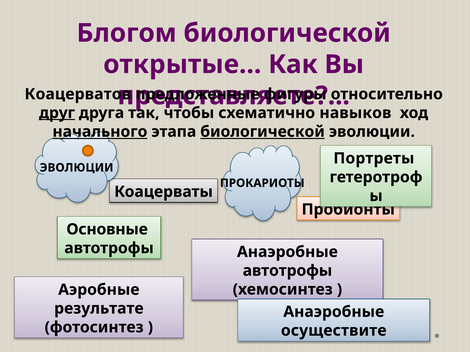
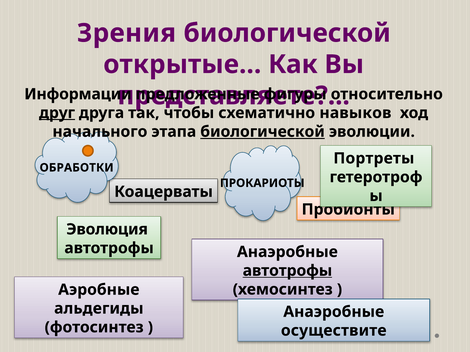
Блогом: Блогом -> Зрения (126, 33)
Коацерватов: Коацерватов -> Информации (78, 94)
начального underline: present -> none (100, 132)
ЭВОЛЮЦИИ: ЭВОЛЮЦИИ -> ОБРАБОТКИ (77, 168)
Основные: Основные -> Эволюция (107, 230)
автотрофы underline: none -> present (287, 271)
результате: результате -> альдегиды (99, 309)
